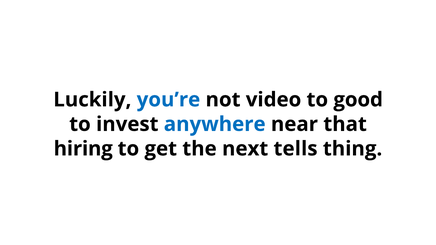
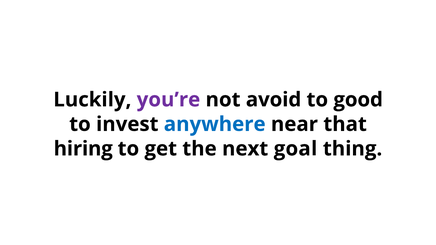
you’re colour: blue -> purple (168, 100)
video: video -> avoid (274, 100)
tells: tells -> goal (295, 149)
